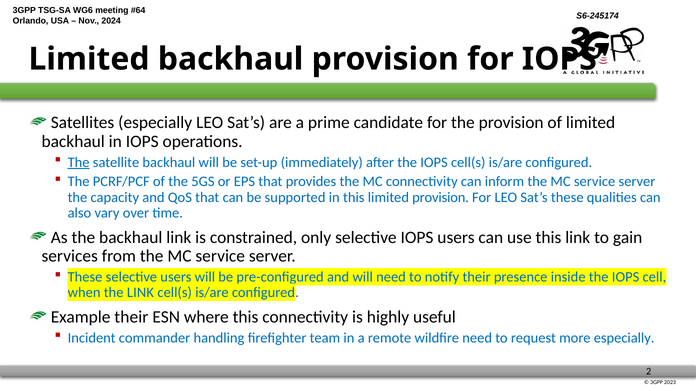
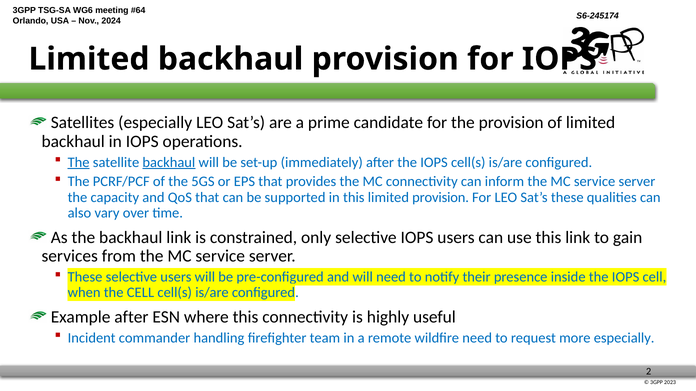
backhaul underline: none -> present (169, 163)
the LINK: LINK -> CELL (140, 293)
Example their: their -> after (131, 317)
